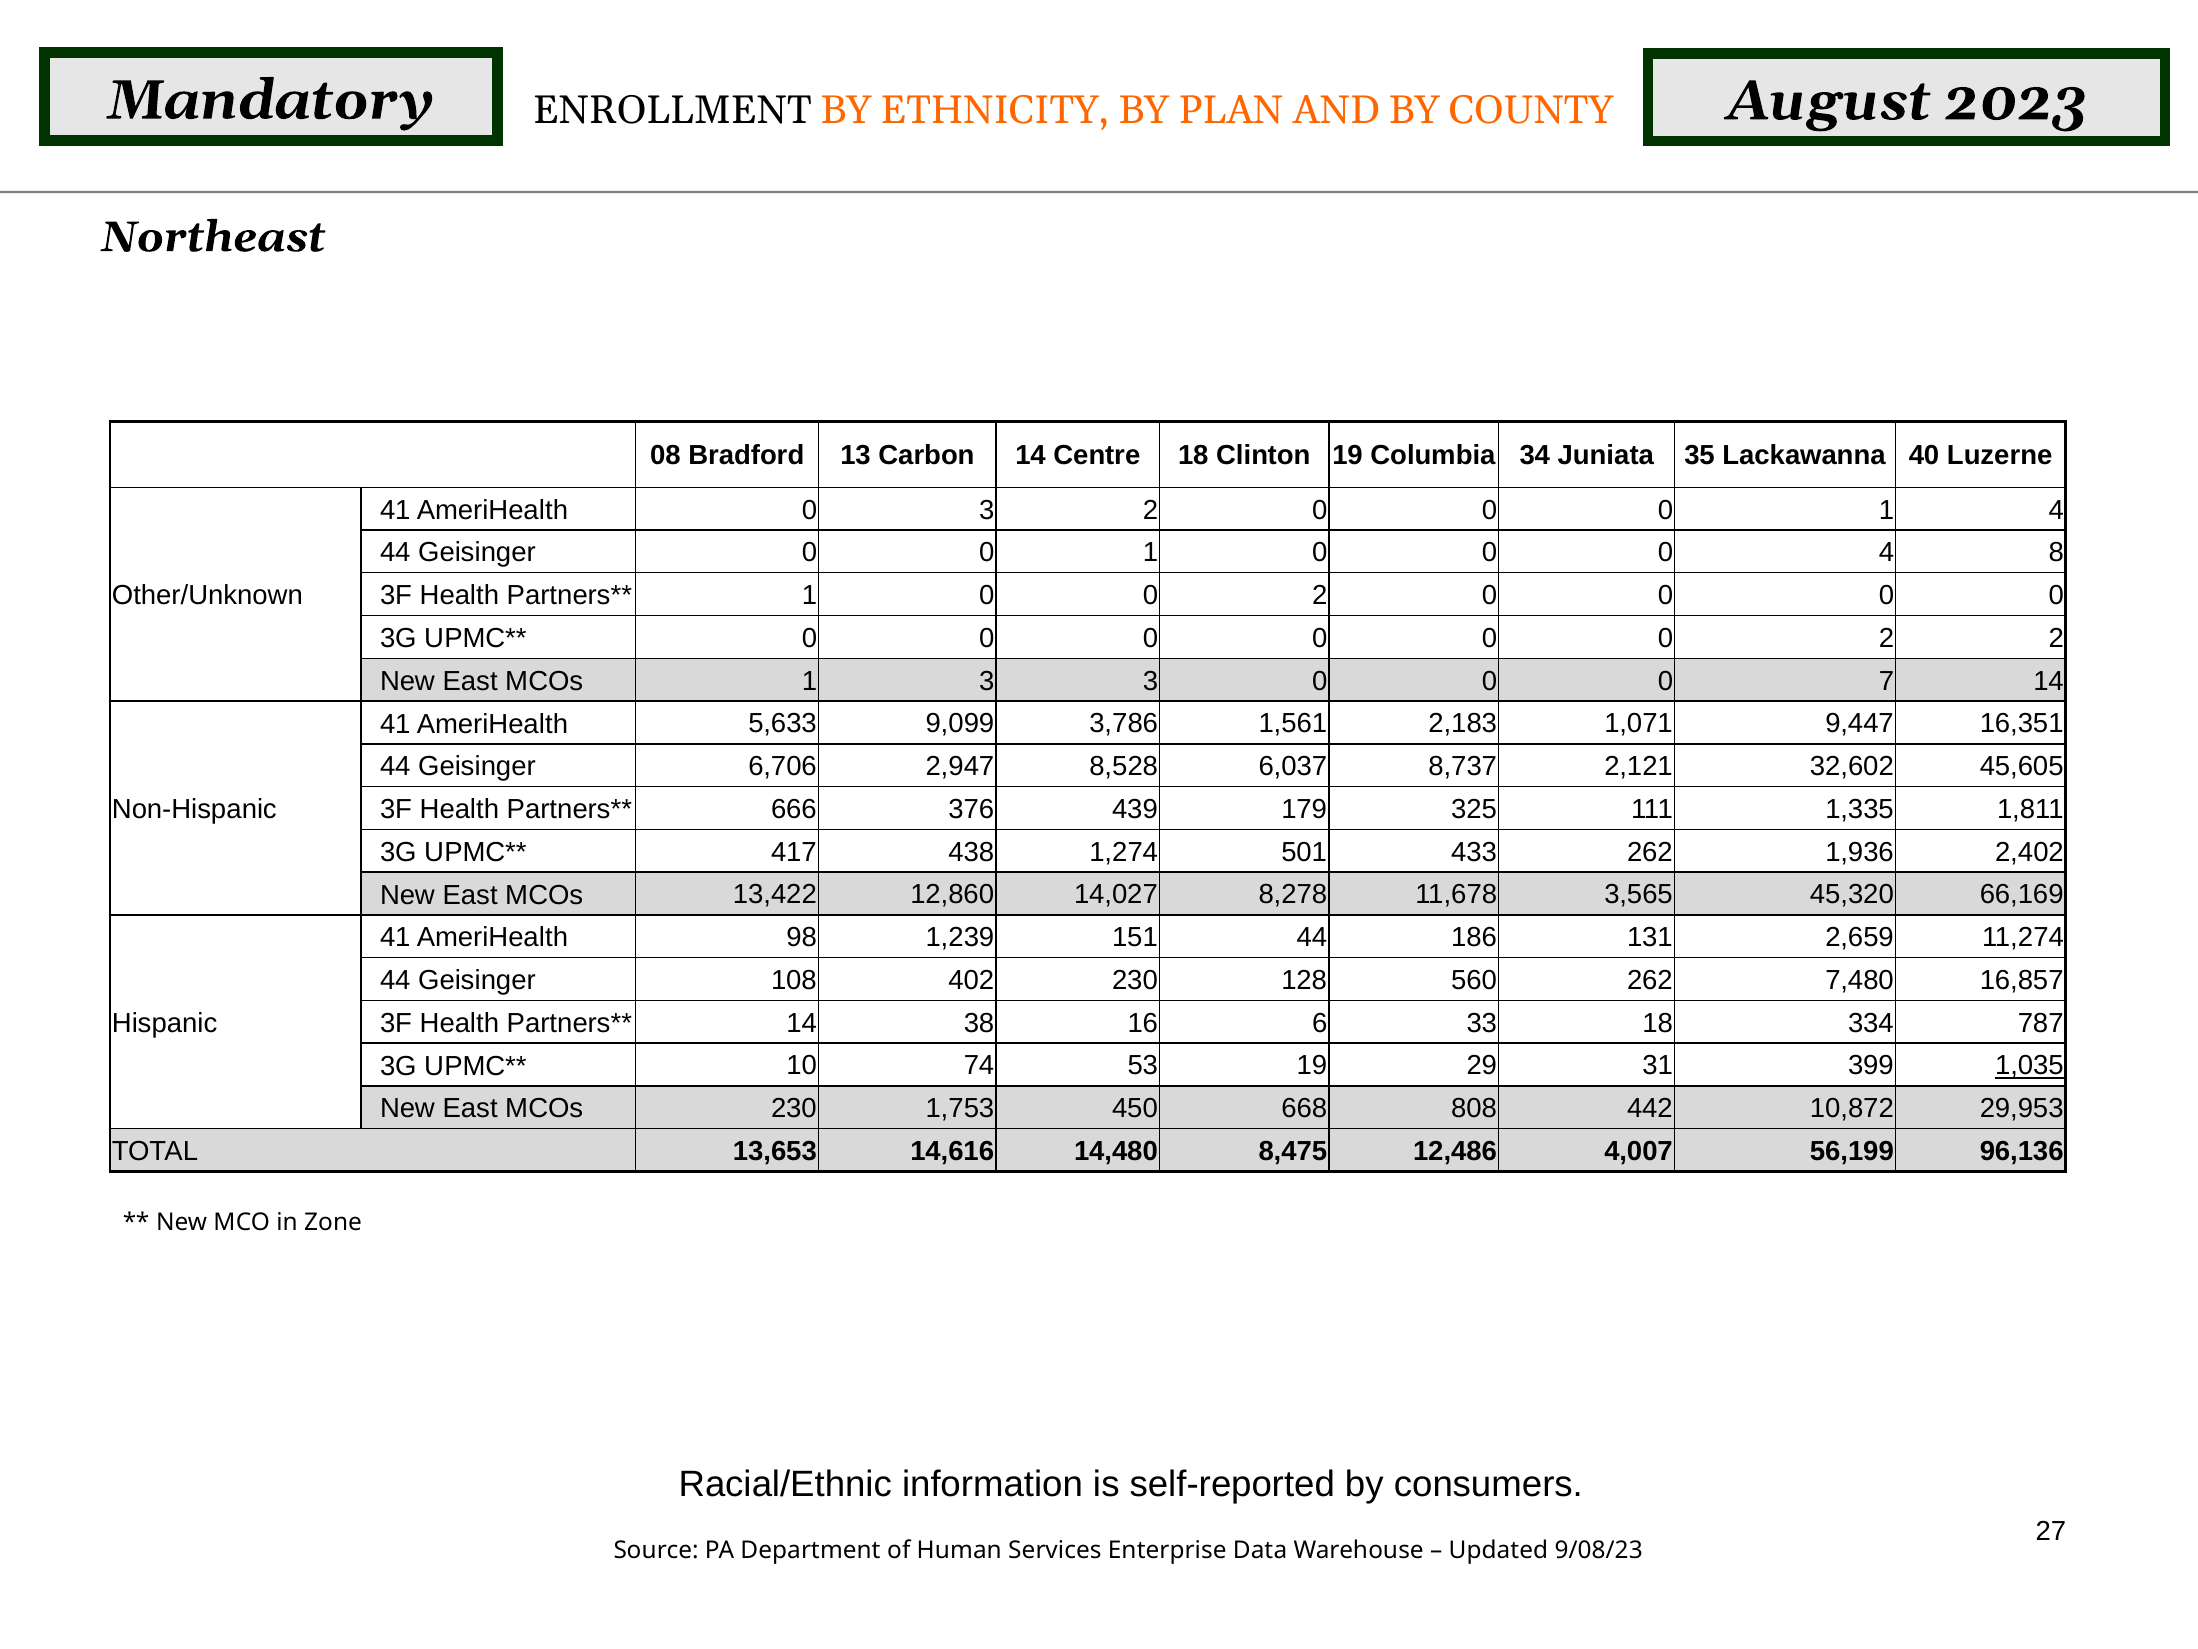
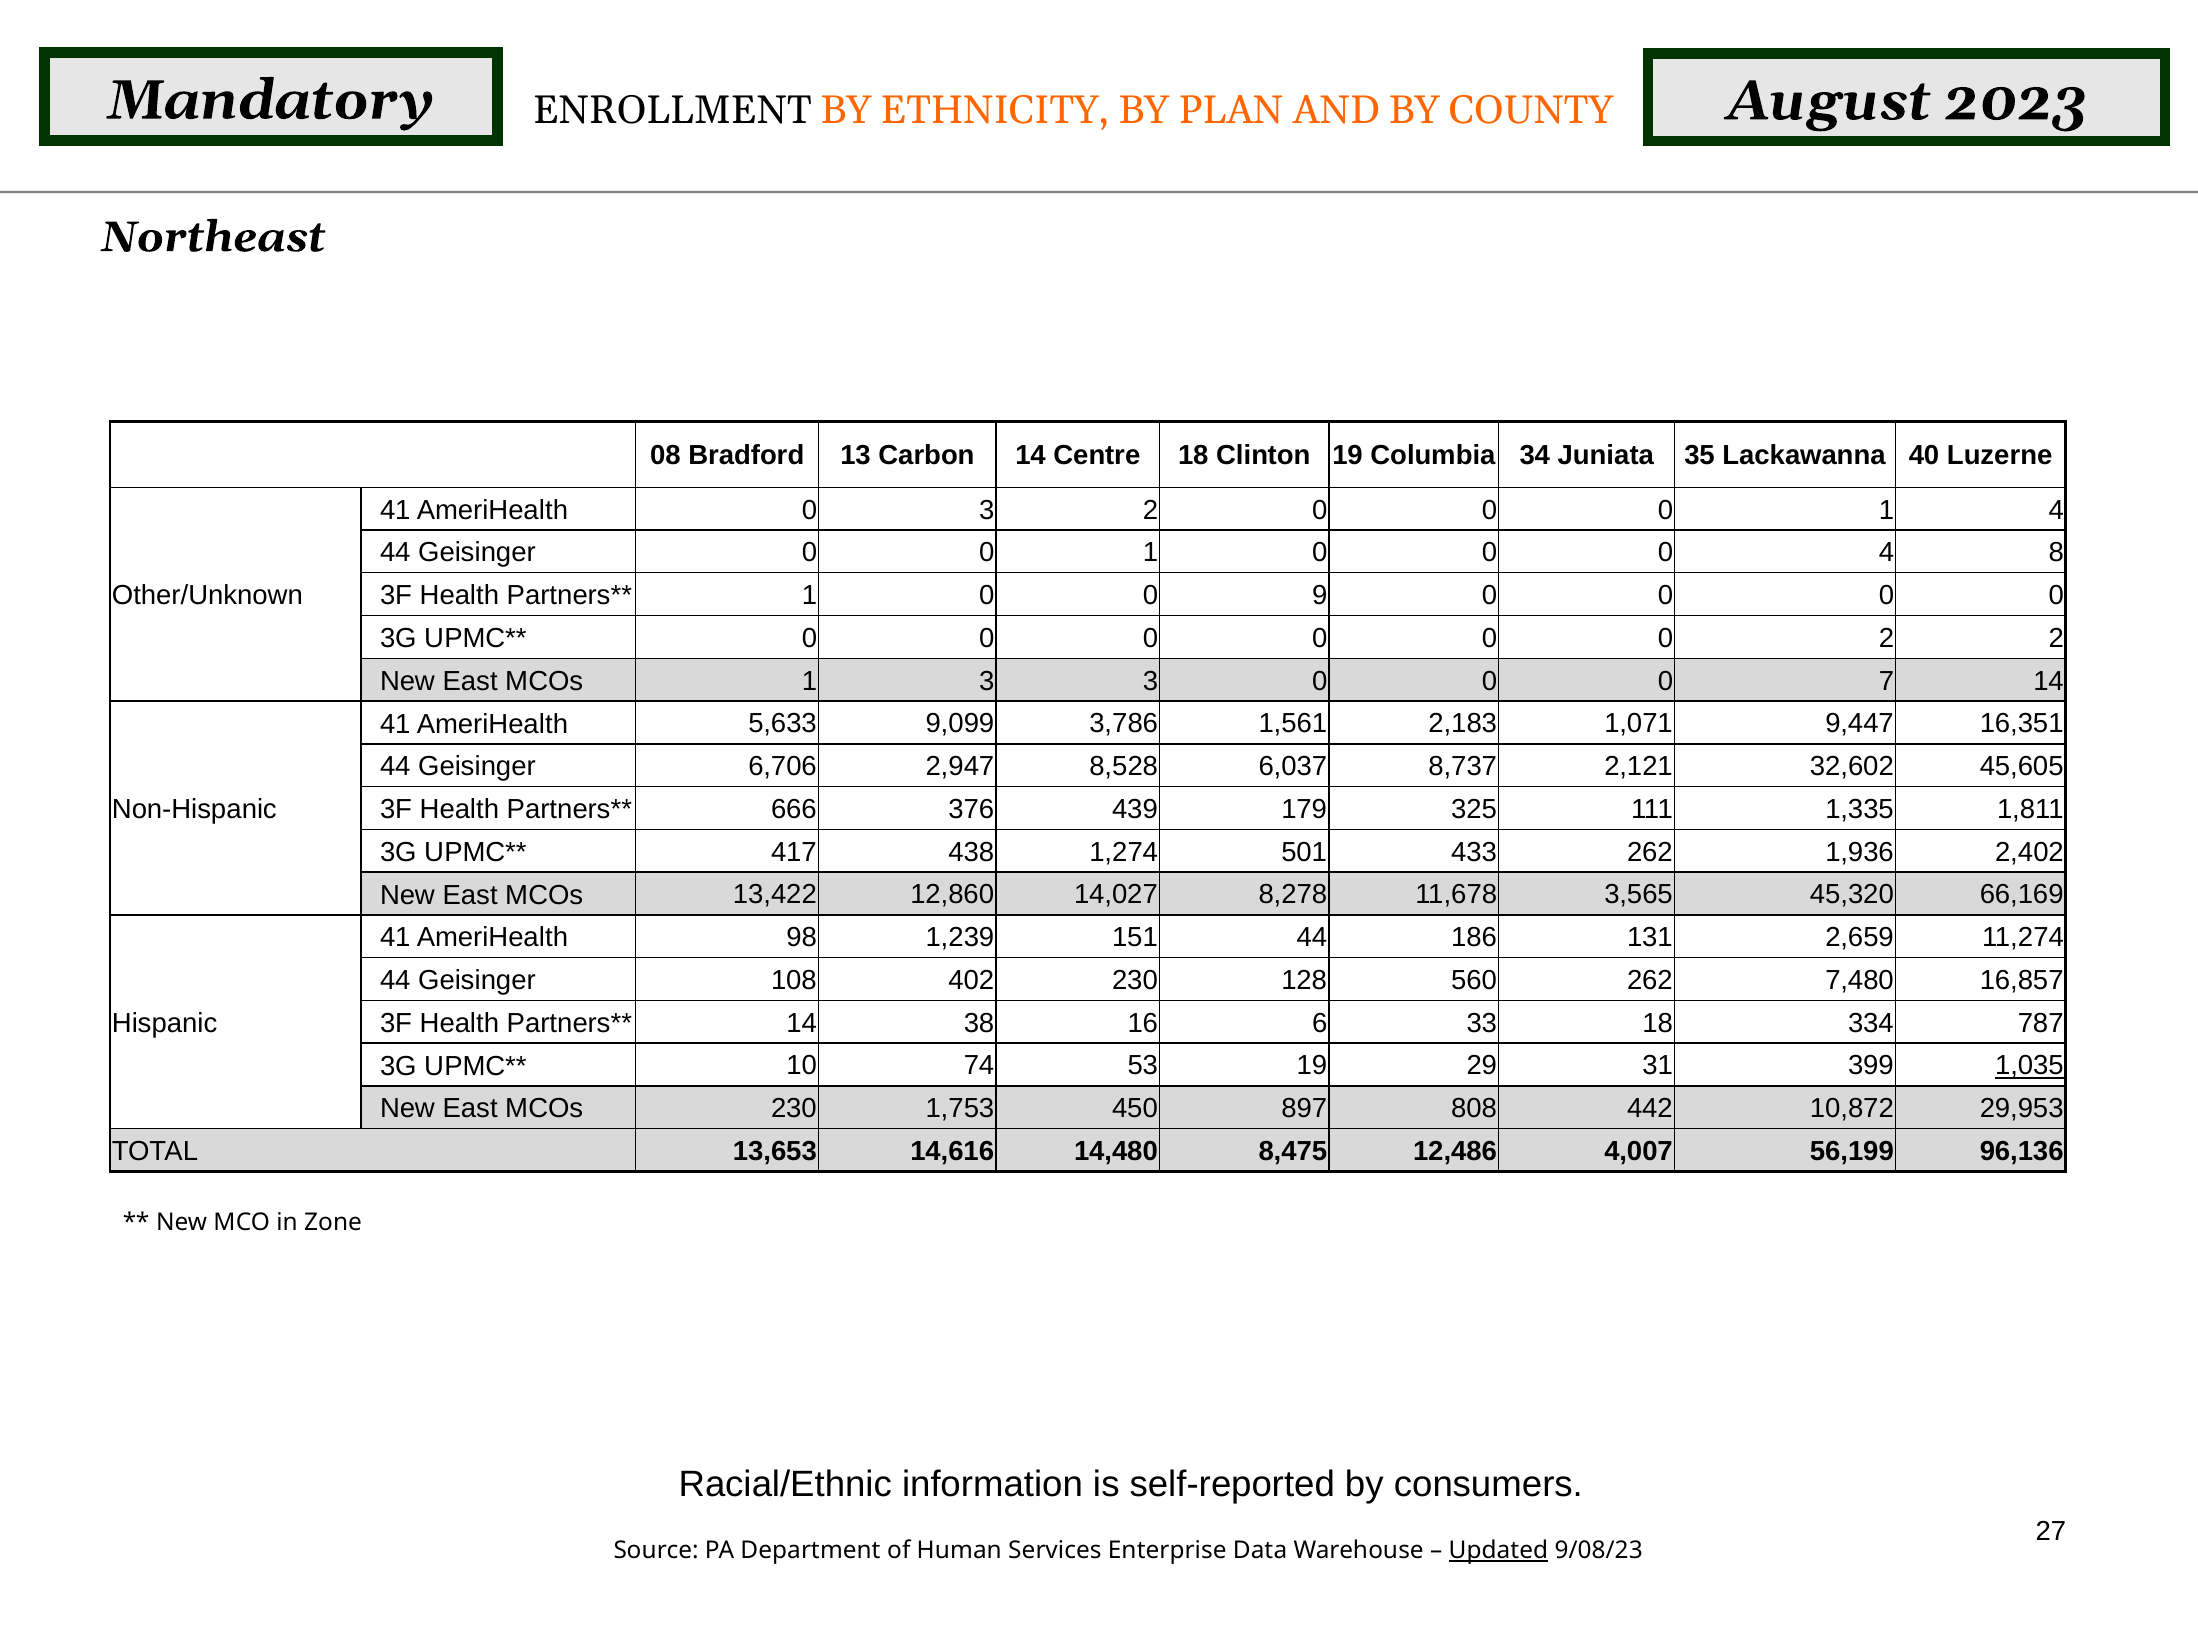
1 0 0 2: 2 -> 9 (1320, 595)
668: 668 -> 897 (1304, 1108)
Updated underline: none -> present (1498, 1550)
